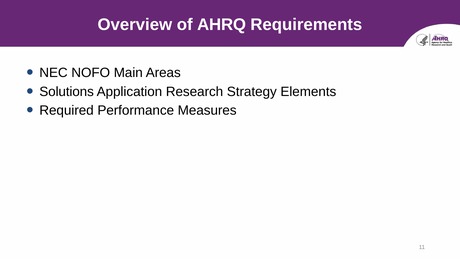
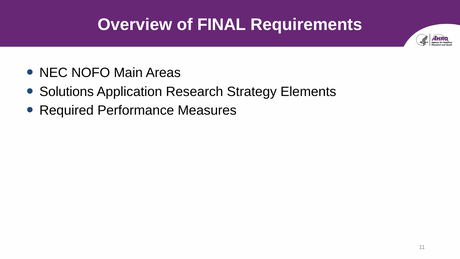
AHRQ: AHRQ -> FINAL (222, 24)
